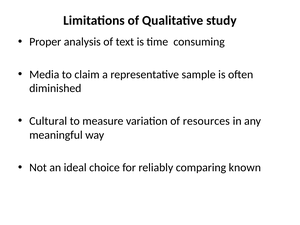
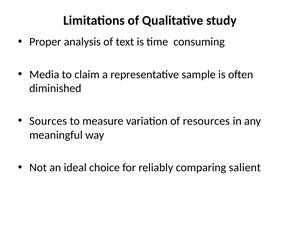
Cultural: Cultural -> Sources (48, 121)
known: known -> salient (245, 168)
